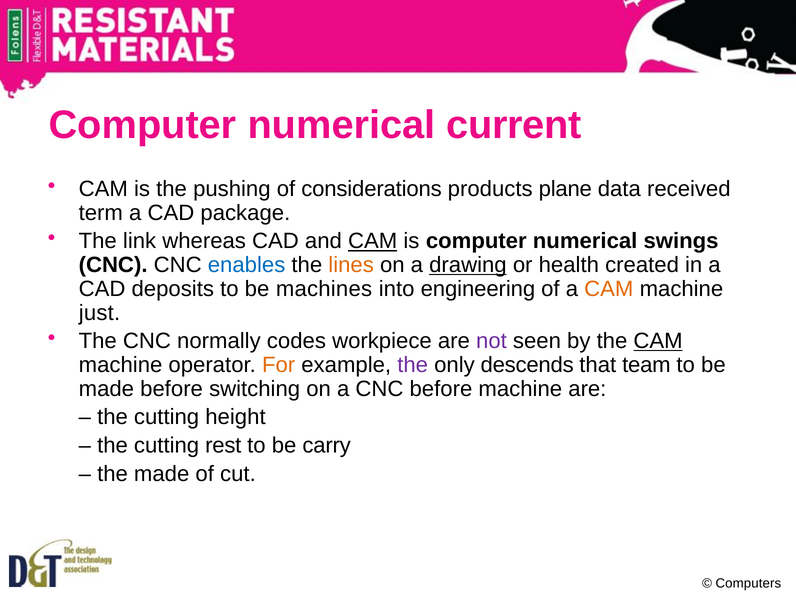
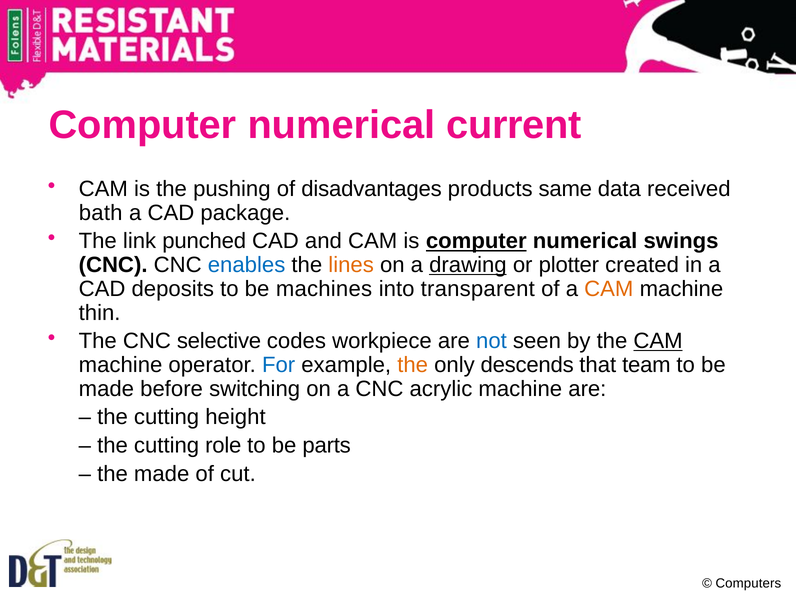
considerations: considerations -> disadvantages (372, 189)
plane: plane -> same (565, 189)
term: term -> bath (101, 213)
whereas: whereas -> punched (204, 241)
CAM underline: present -> none (373, 241)
computer underline: none -> present (476, 241)
health: health -> plotter (569, 265)
engineering: engineering -> transparent (478, 289)
just: just -> thin (100, 313)
normally: normally -> selective (219, 341)
not colour: purple -> blue (491, 341)
For colour: orange -> blue (279, 365)
the colour: purple -> orange (413, 365)
CNC before: before -> acrylic (441, 389)
rest: rest -> role (223, 445)
carry: carry -> parts (327, 445)
